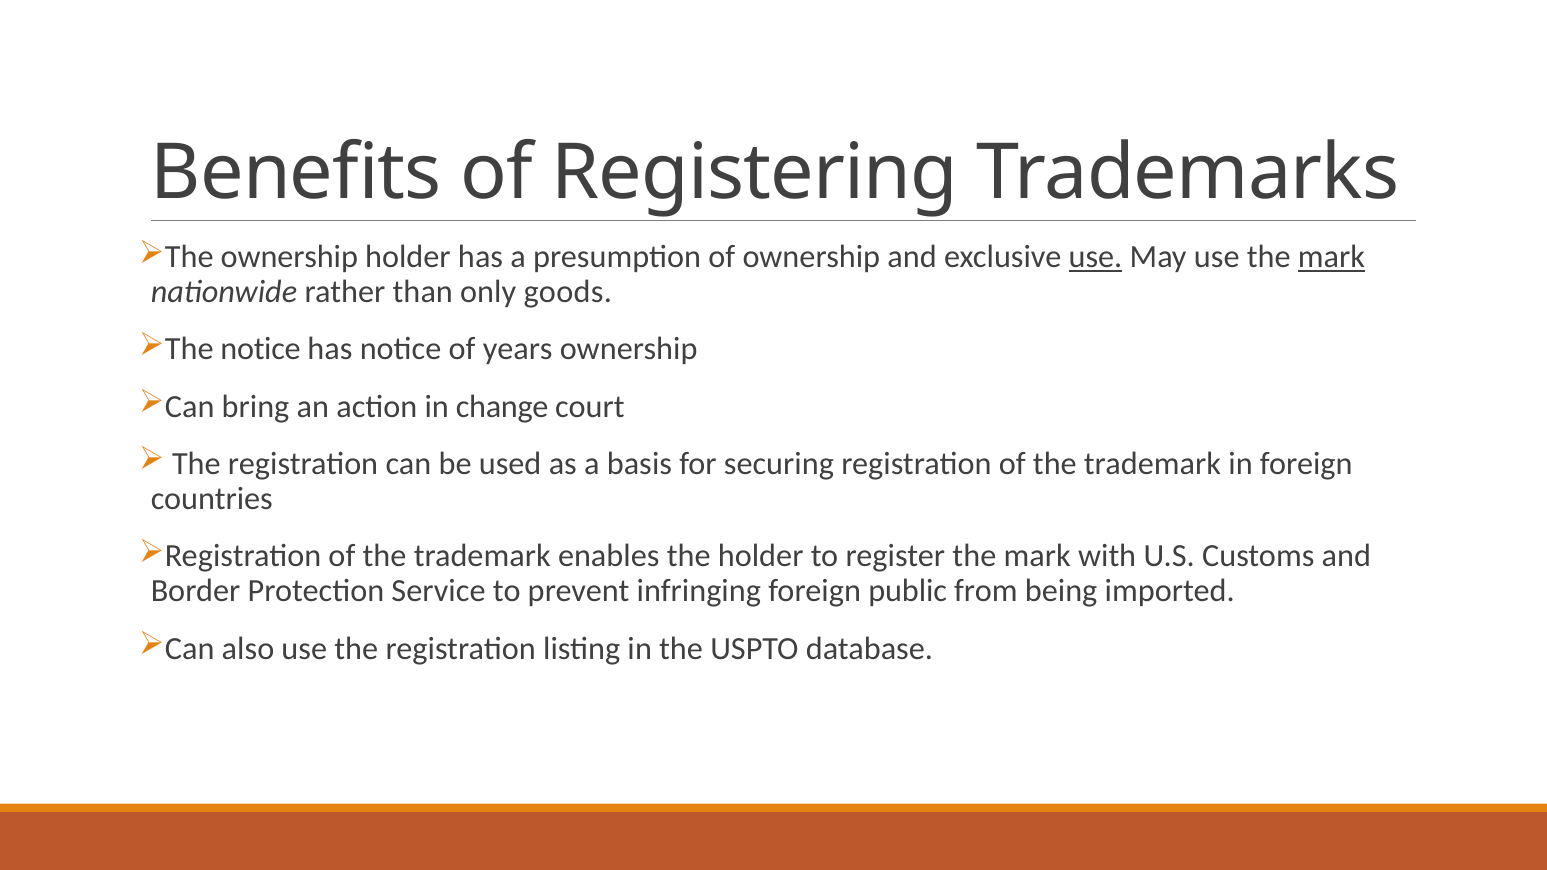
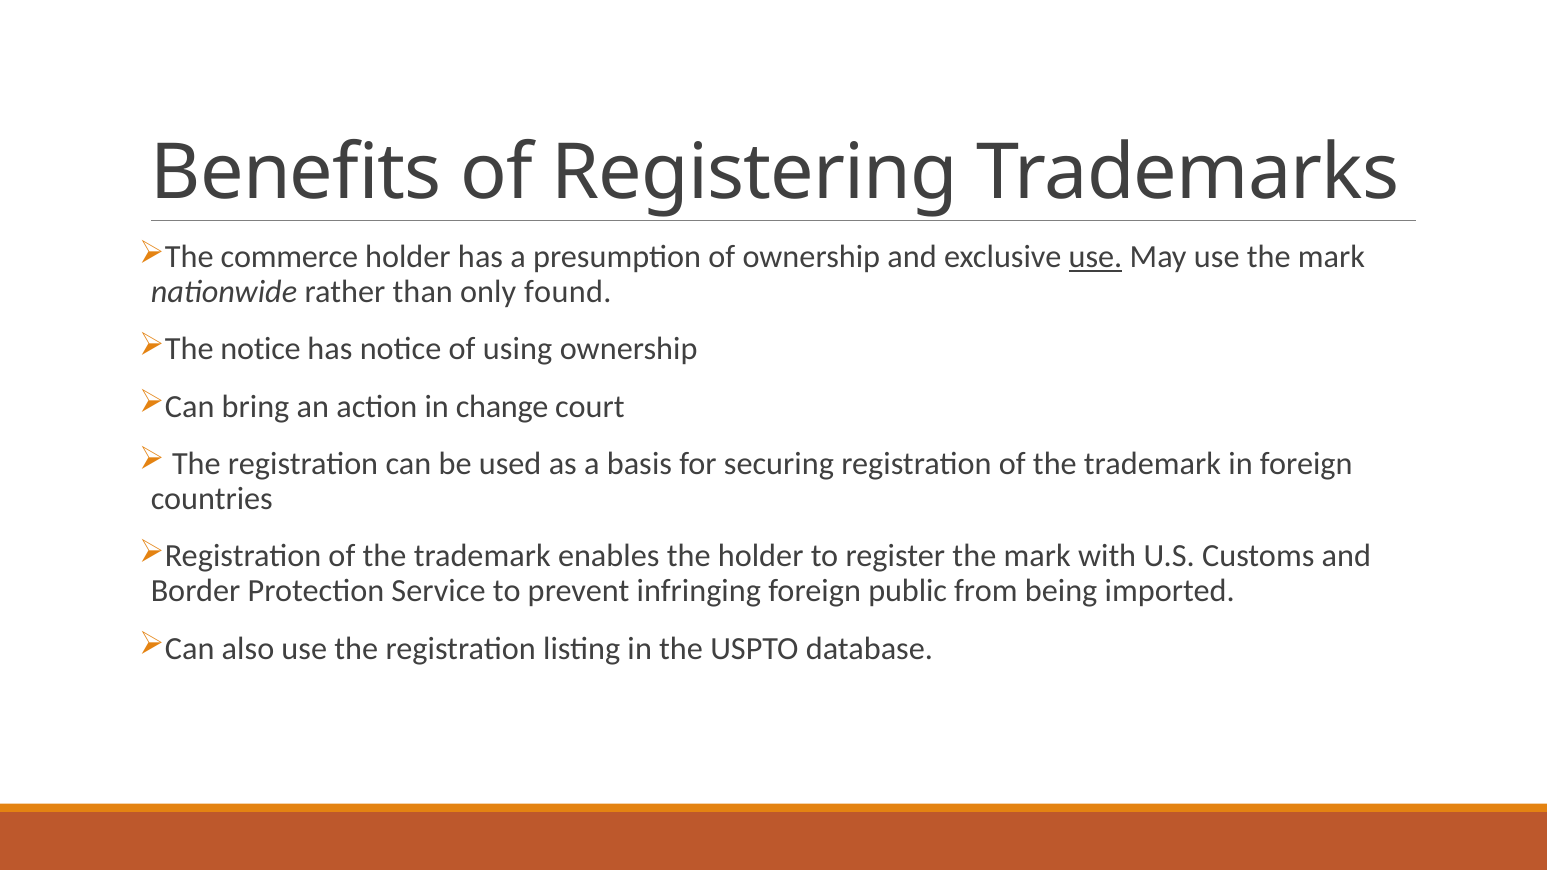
The ownership: ownership -> commerce (289, 257)
mark underline: present -> none (1331, 257)
goods: goods -> found (568, 292)
years: years -> using (518, 349)
